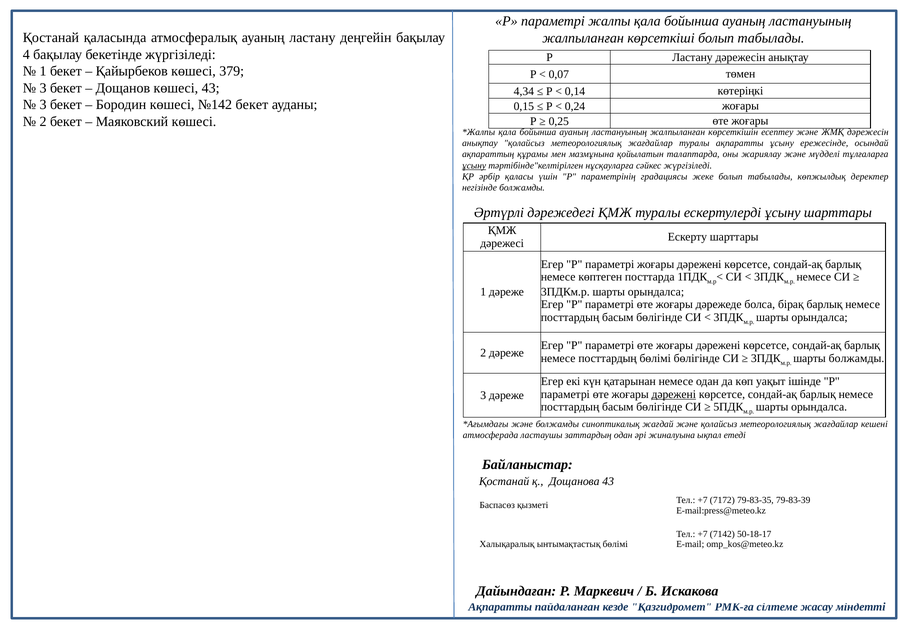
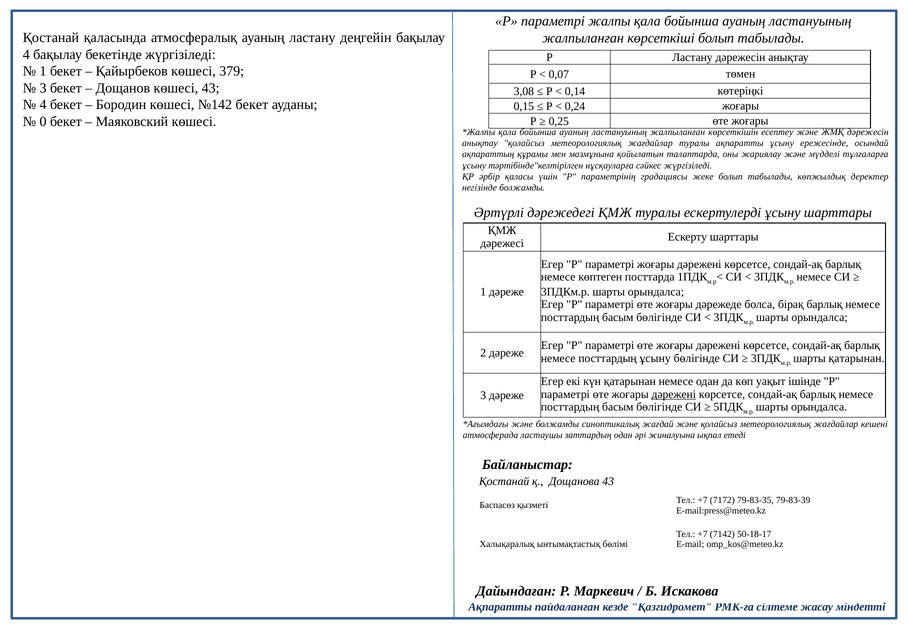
4,34: 4,34 -> 3,08 (524, 91)
3: 3 -> 4 (43, 105)
2: 2 -> 0 (43, 122)
ұсыну underline: present -> none (474, 165)
посттардың бөлімі: бөлімі -> ұсыну (655, 358)
шарты болжамды: болжамды -> қатарынан (857, 358)
